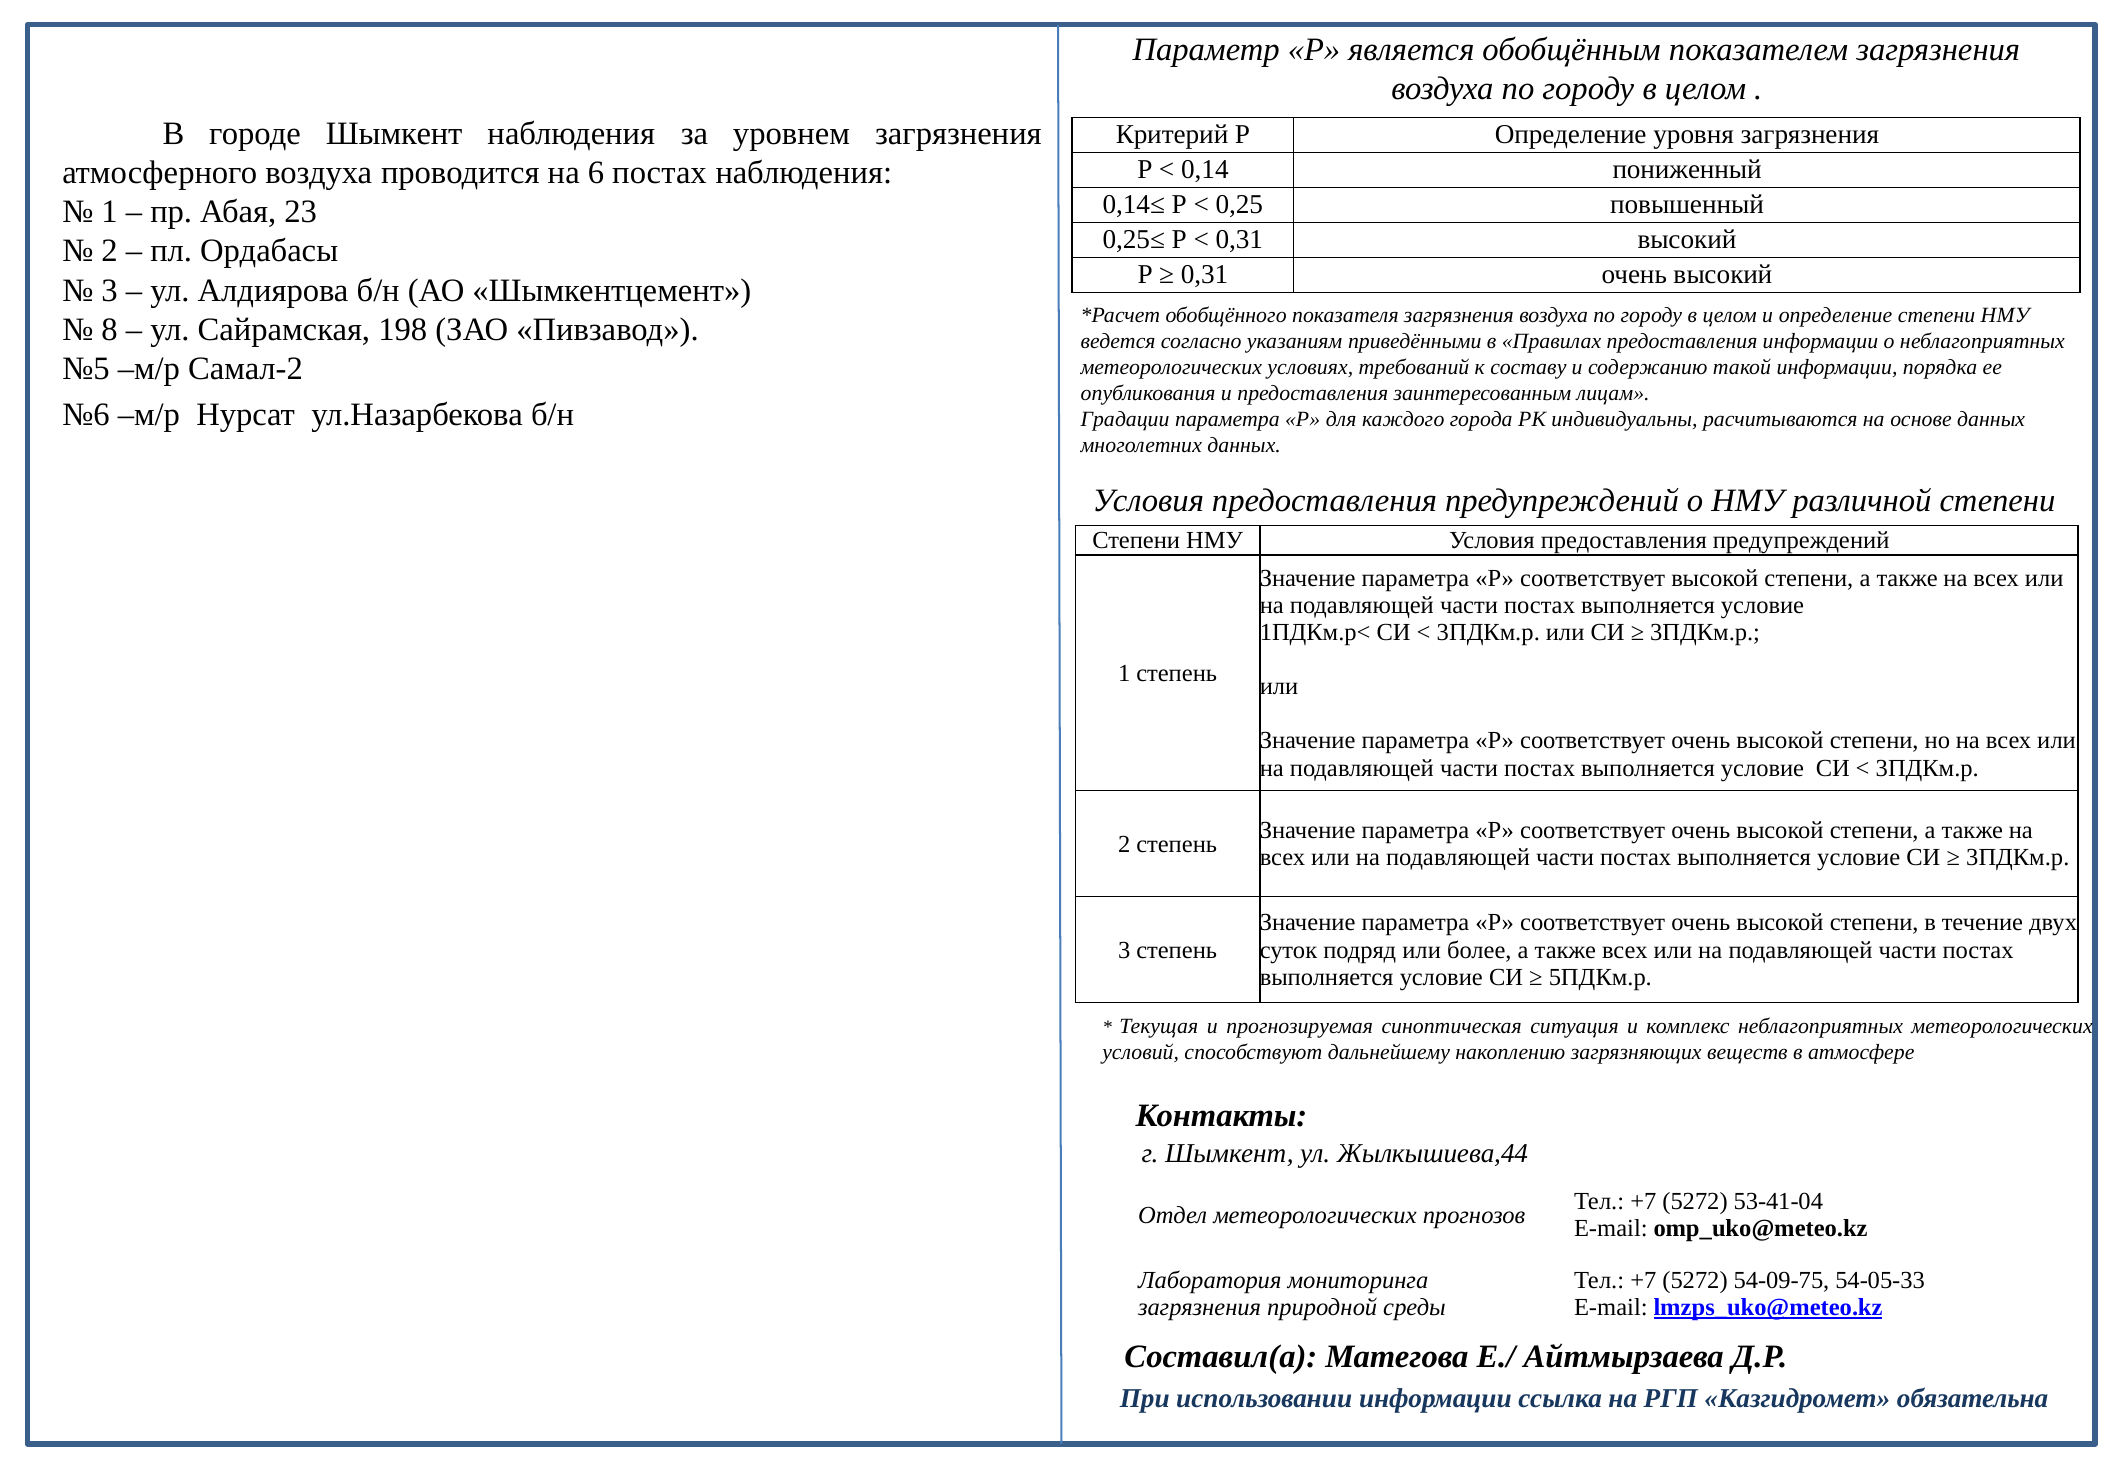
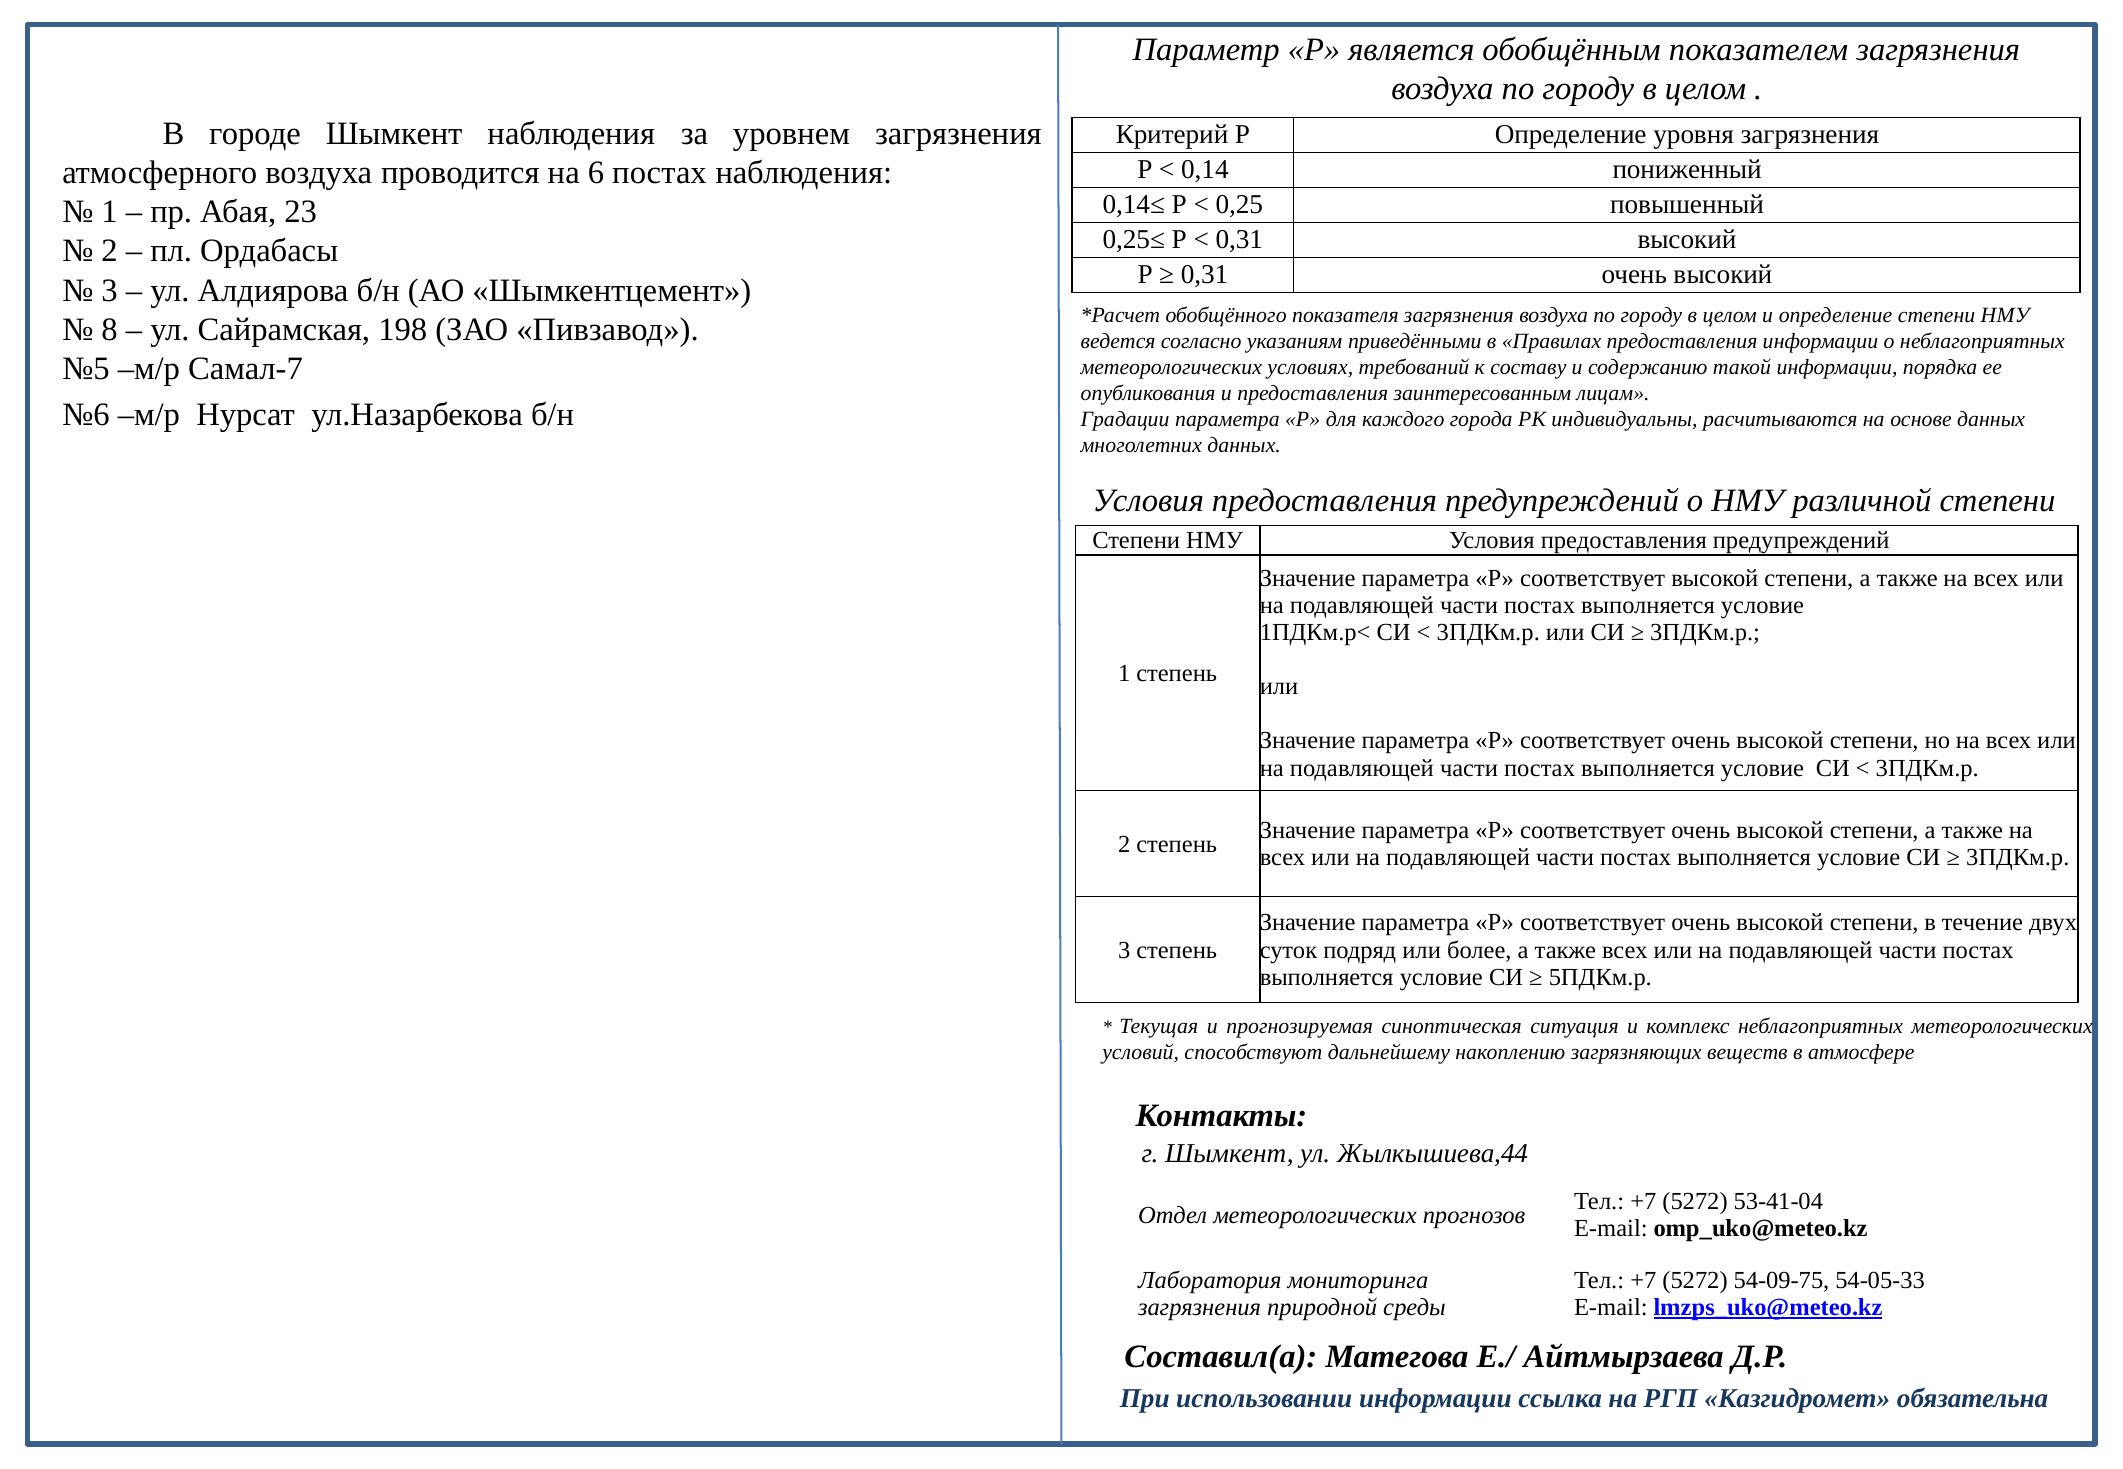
Самал-2: Самал-2 -> Самал-7 (246, 369)
